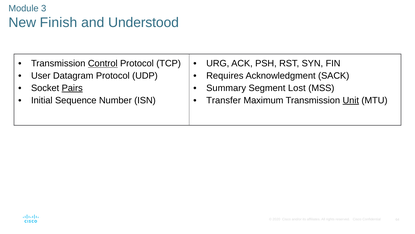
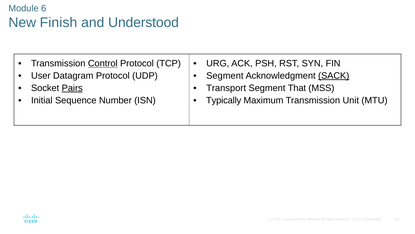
3: 3 -> 6 (44, 8)
Requires: Requires -> Segment (225, 76)
SACK underline: none -> present (334, 76)
Summary: Summary -> Transport (226, 88)
Lost: Lost -> That (297, 88)
Transfer: Transfer -> Typically (224, 100)
Unit underline: present -> none (351, 100)
